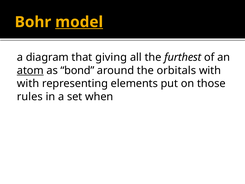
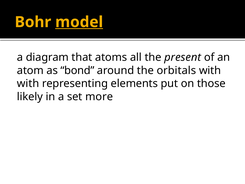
giving: giving -> atoms (111, 57)
furthest: furthest -> present (183, 57)
atom underline: present -> none (30, 70)
rules: rules -> likely (30, 97)
when: when -> more (99, 97)
